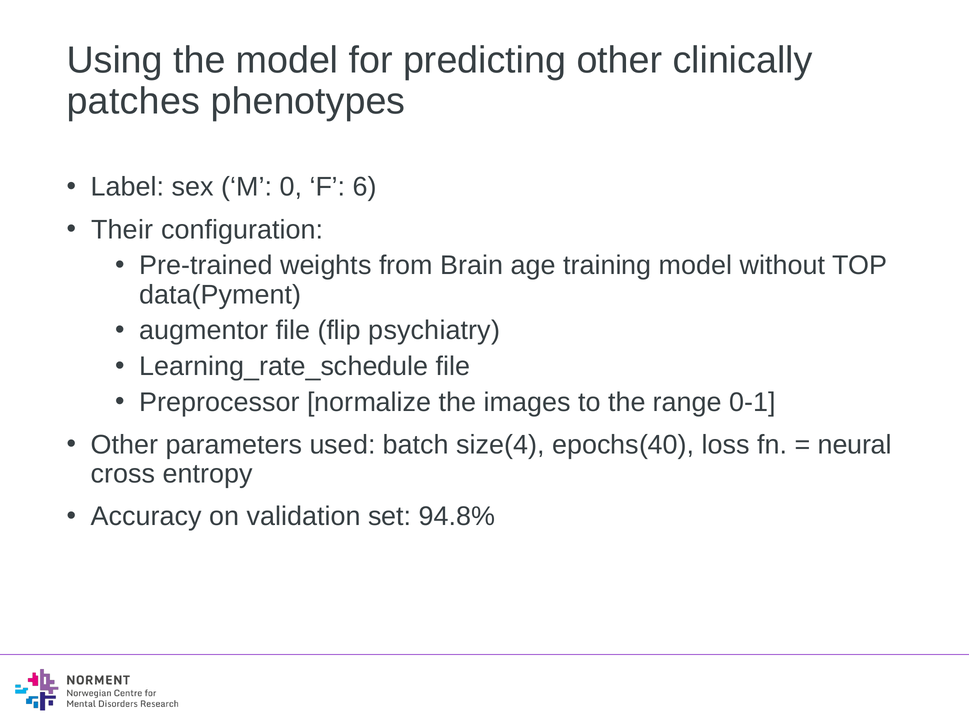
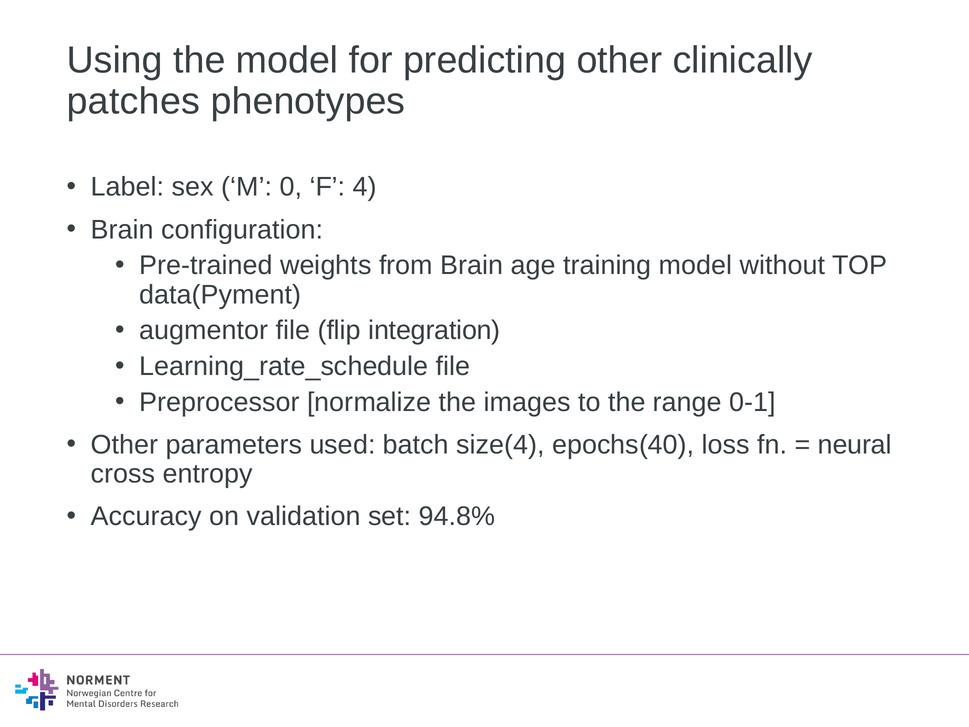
6: 6 -> 4 (365, 187)
Their: Their -> Brain (122, 230)
psychiatry: psychiatry -> integration (434, 330)
